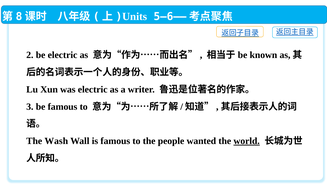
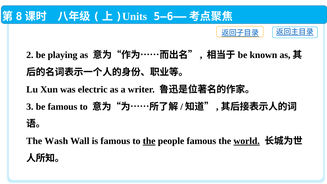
be electric: electric -> playing (63, 55)
the underline: none -> present (149, 141)
people wanted: wanted -> famous (201, 141)
